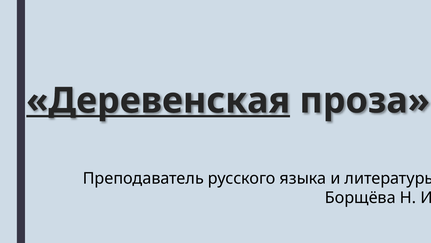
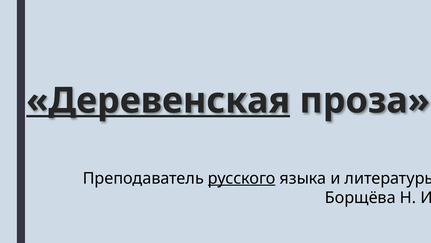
русского underline: none -> present (242, 178)
